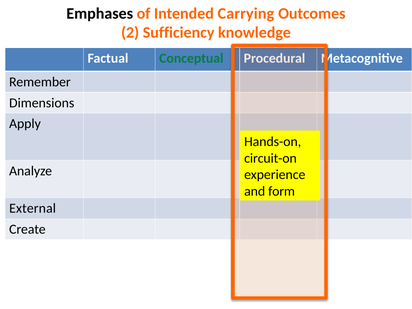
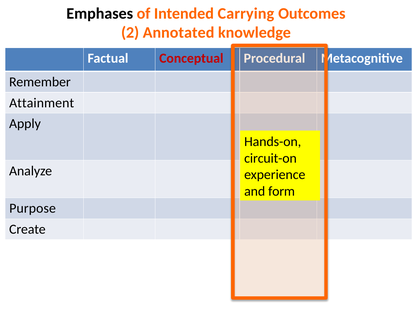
Sufficiency: Sufficiency -> Annotated (179, 33)
Conceptual colour: green -> red (191, 58)
Dimensions: Dimensions -> Attainment (42, 103)
External: External -> Purpose (33, 208)
